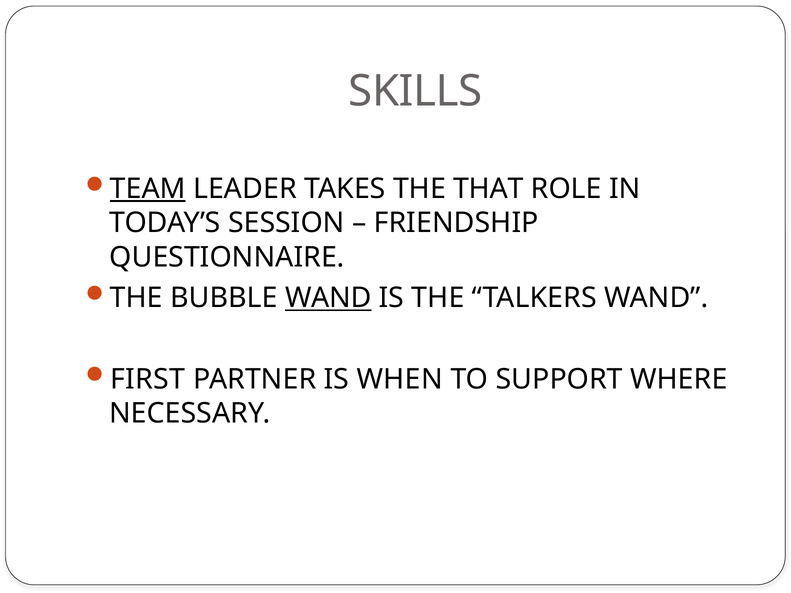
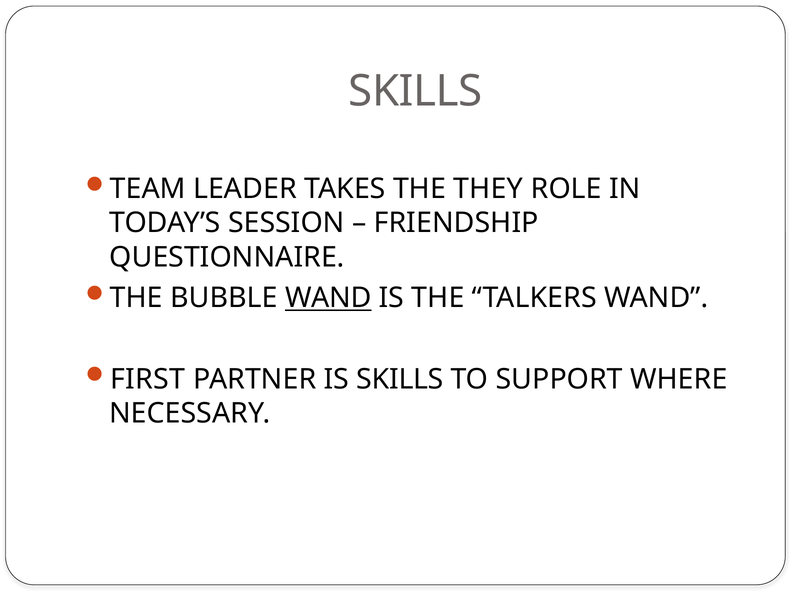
TEAM underline: present -> none (148, 189)
THAT: THAT -> THEY (488, 189)
IS WHEN: WHEN -> SKILLS (400, 379)
